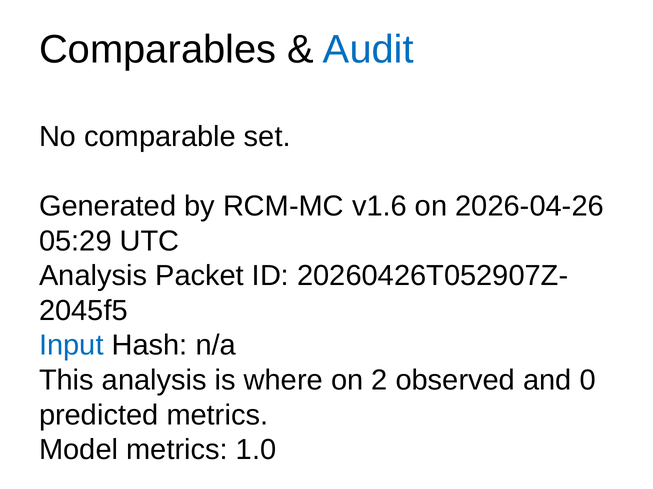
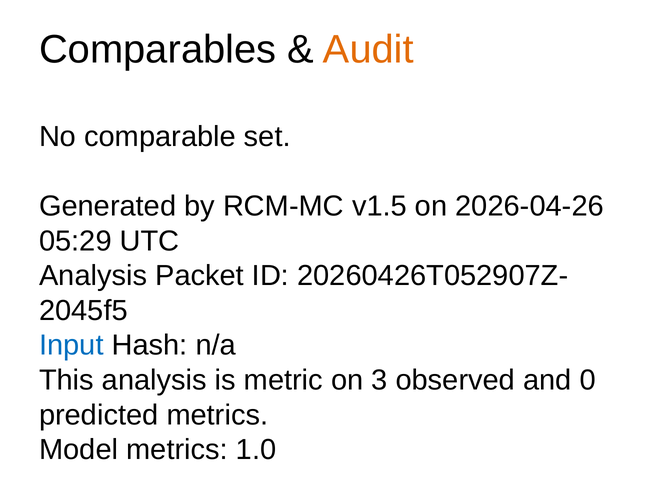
Audit colour: blue -> orange (368, 50)
v1.6: v1.6 -> v1.5 (379, 207)
where: where -> metric (283, 381)
2: 2 -> 3 (380, 381)
